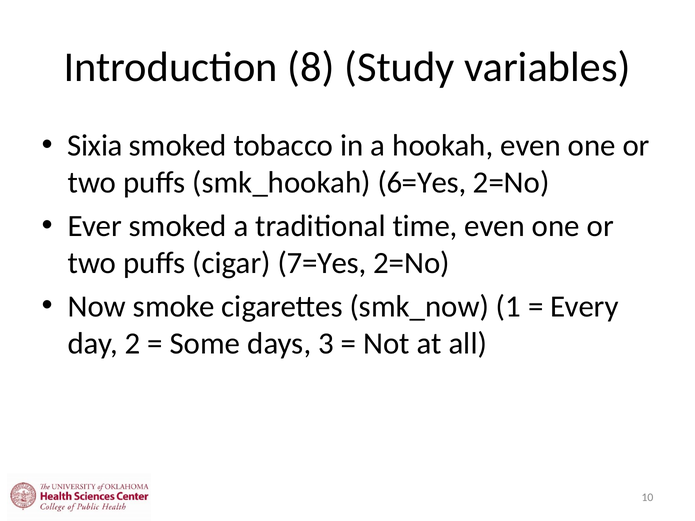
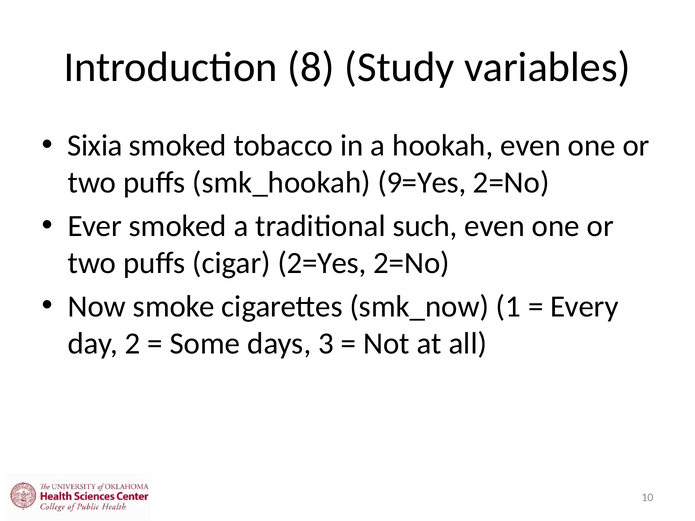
6=Yes: 6=Yes -> 9=Yes (422, 183)
time: time -> such (425, 226)
7=Yes: 7=Yes -> 2=Yes (322, 263)
